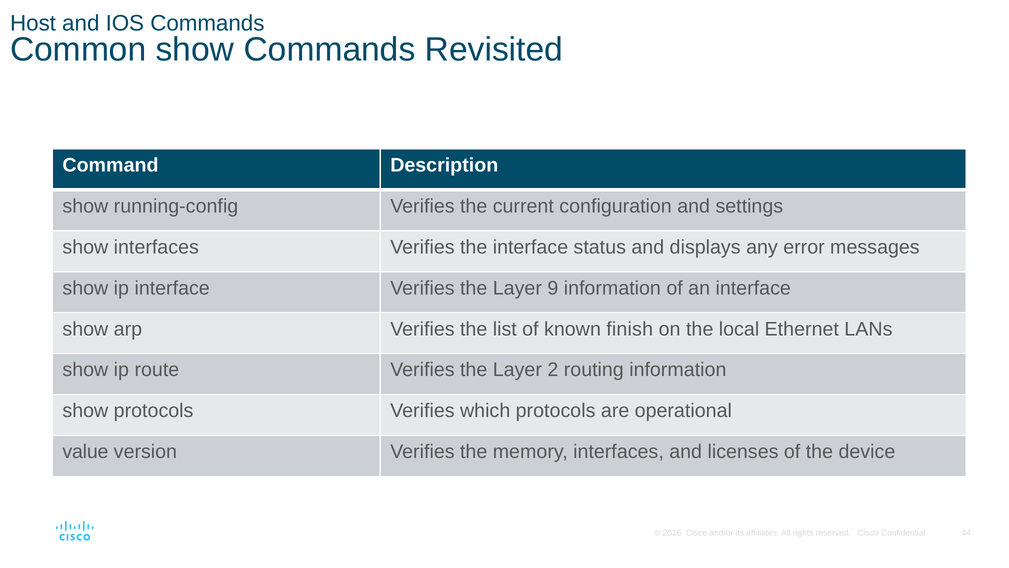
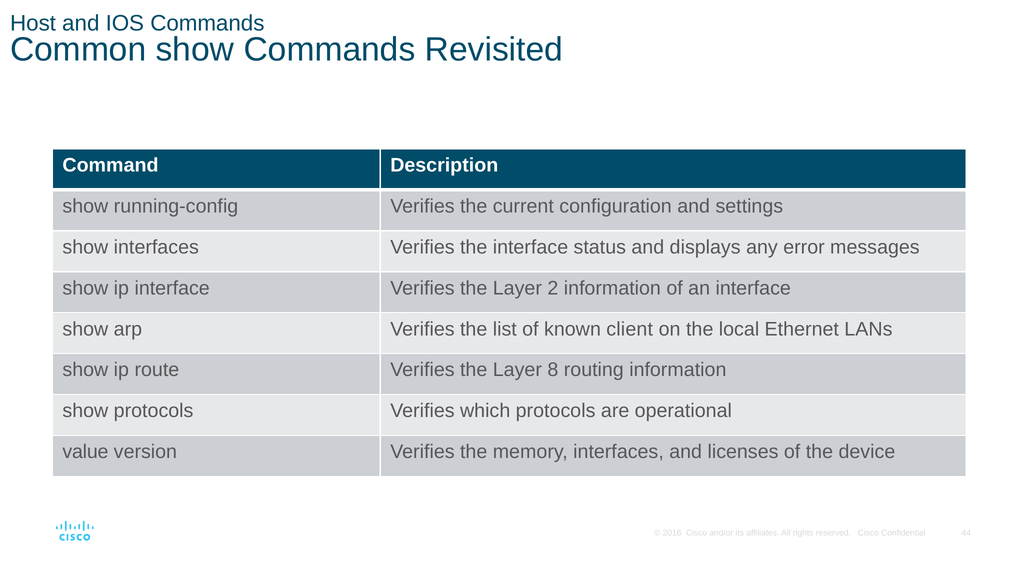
9: 9 -> 2 (553, 288)
finish: finish -> client (630, 329)
2: 2 -> 8 (553, 370)
